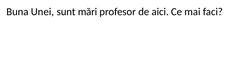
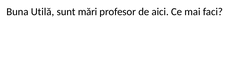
Unei: Unei -> Utilă (43, 12)
